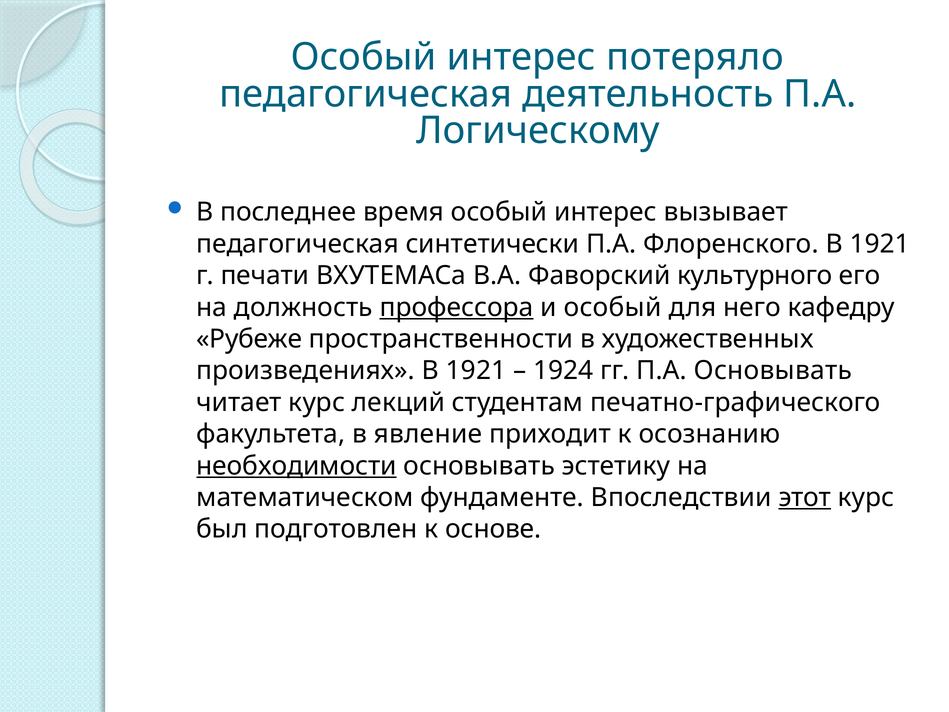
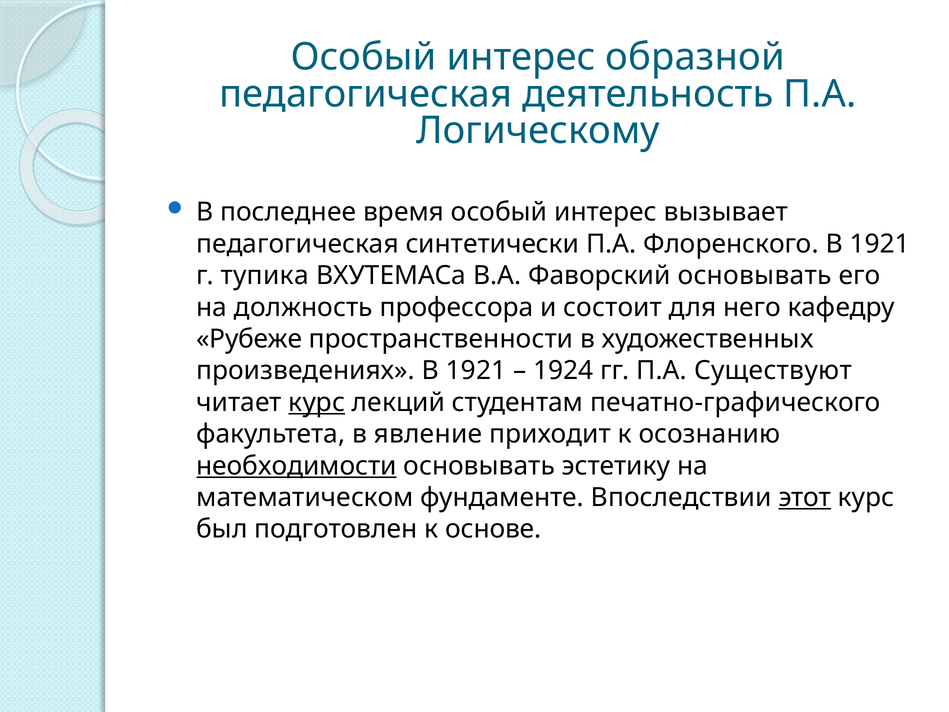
потеряло: потеряло -> образной (695, 57)
печати: печати -> тупика (265, 276)
Фаворский культурного: культурного -> основывать (755, 276)
профессора underline: present -> none (457, 307)
и особый: особый -> состоит (613, 307)
П.А Основывать: Основывать -> Существуют (773, 371)
курс underline: none -> present (317, 402)
